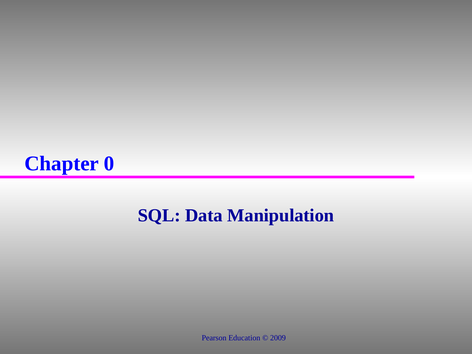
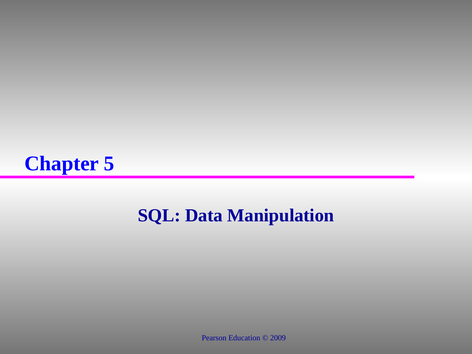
0: 0 -> 5 (109, 163)
